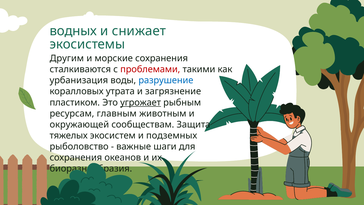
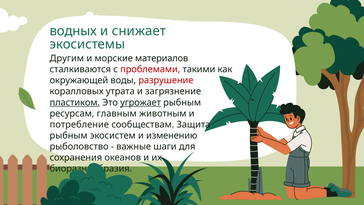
морские сохранения: сохранения -> материалов (162, 58)
урбанизация: урбанизация -> окружающей (79, 80)
разрушение colour: blue -> red (166, 80)
пластиком underline: none -> present (75, 102)
окружающей: окружающей -> потребление (79, 124)
тяжелых: тяжелых -> рыбным (69, 135)
подземных: подземных -> изменению (172, 135)
